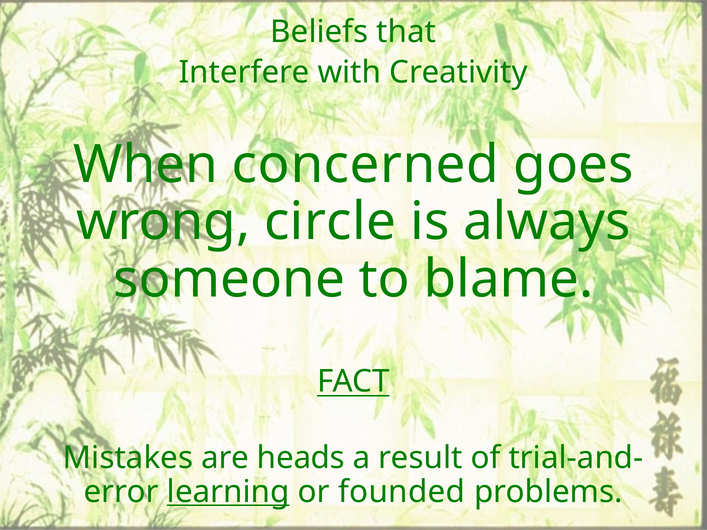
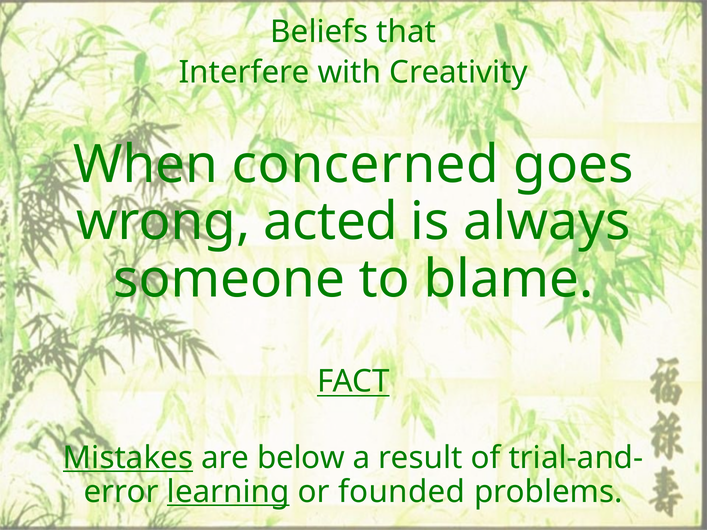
circle: circle -> acted (331, 222)
Mistakes underline: none -> present (128, 458)
heads: heads -> below (301, 458)
